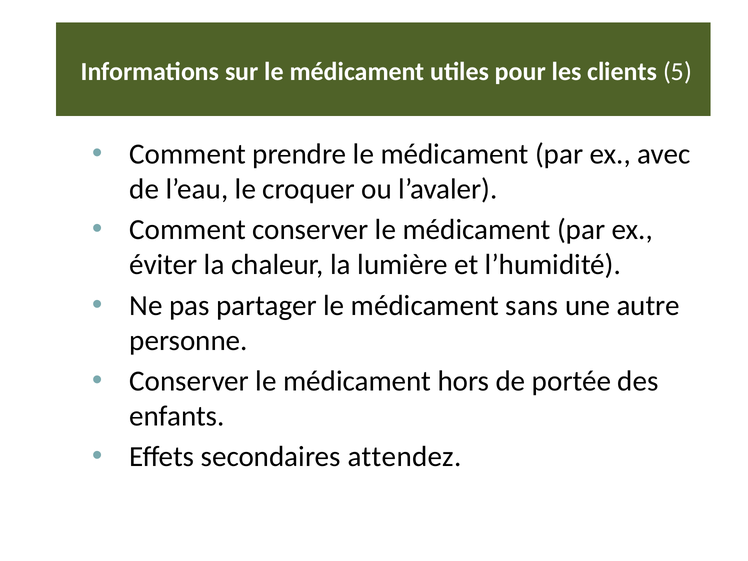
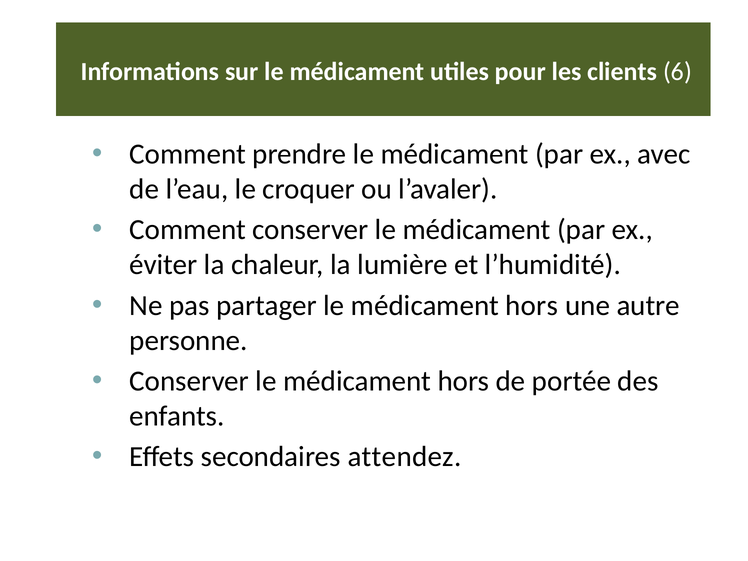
5: 5 -> 6 (678, 72)
partager le médicament sans: sans -> hors (532, 306)
